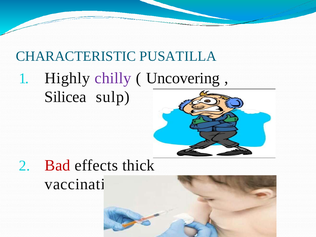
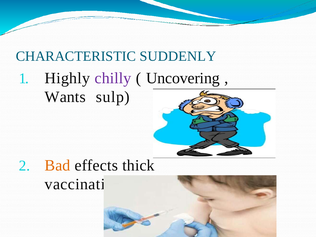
PUSATILLA: PUSATILLA -> SUDDENLY (178, 56)
Silicea: Silicea -> Wants (65, 97)
Bad colour: red -> orange (57, 165)
